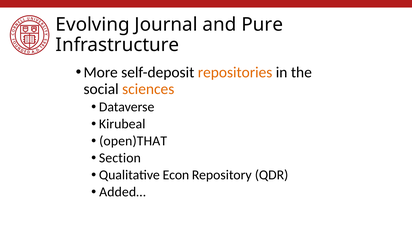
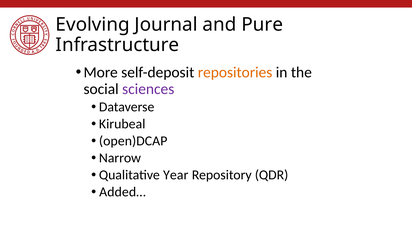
sciences colour: orange -> purple (148, 89)
open)THAT: open)THAT -> open)DCAP (133, 141)
Section: Section -> Narrow (120, 158)
Econ: Econ -> Year (176, 175)
